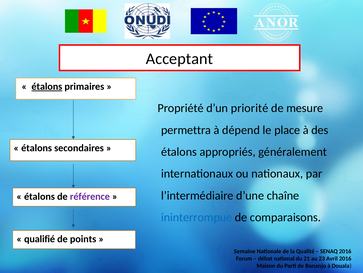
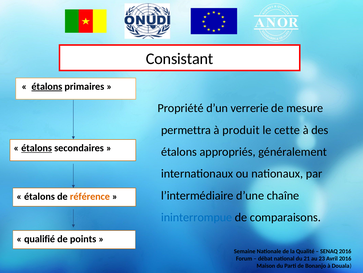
Acceptant: Acceptant -> Consistant (180, 59)
priorité: priorité -> verrerie (250, 108)
dépend: dépend -> produit (241, 130)
place: place -> cette (287, 130)
étalons underline: none -> present (37, 148)
référence colour: purple -> orange (90, 196)
